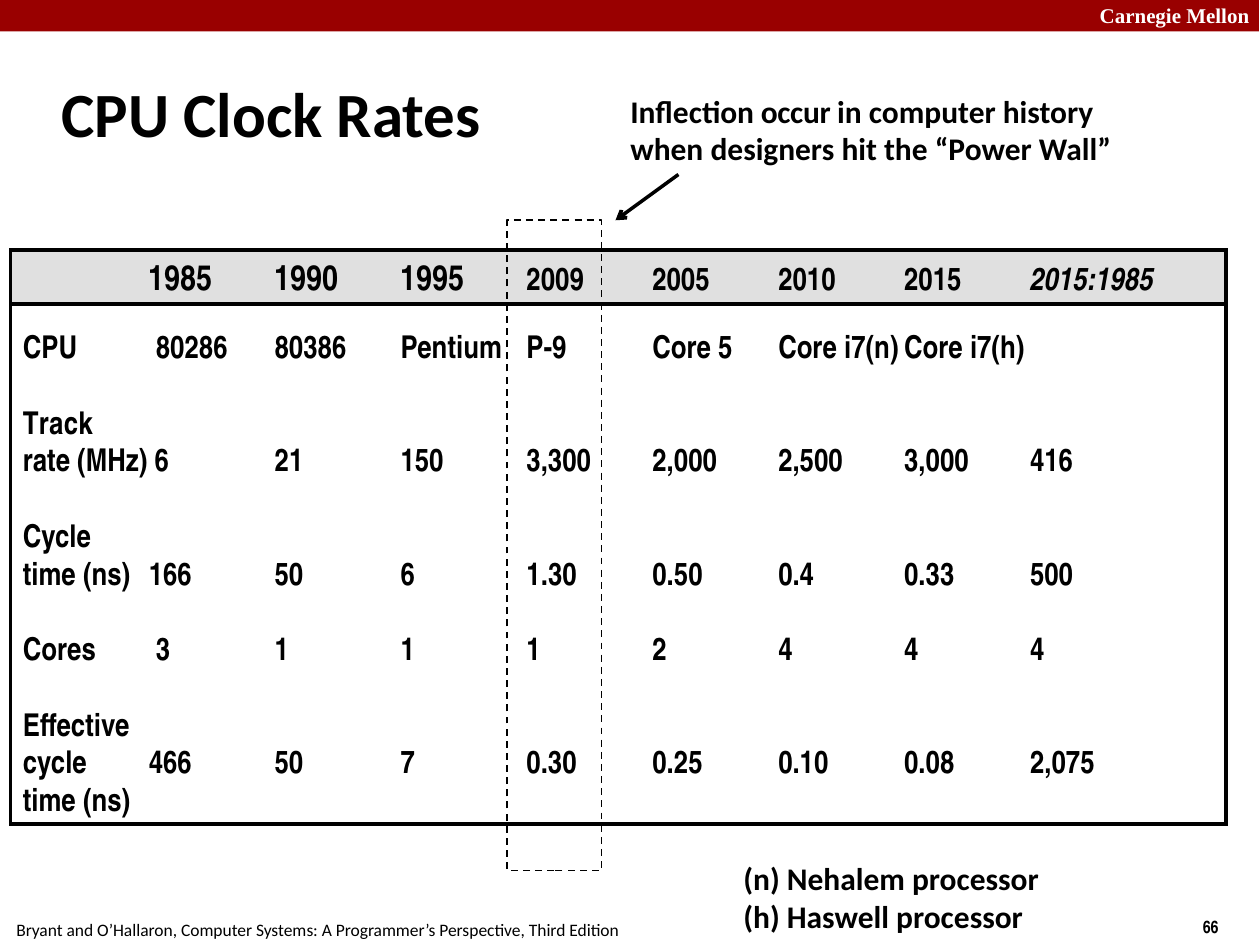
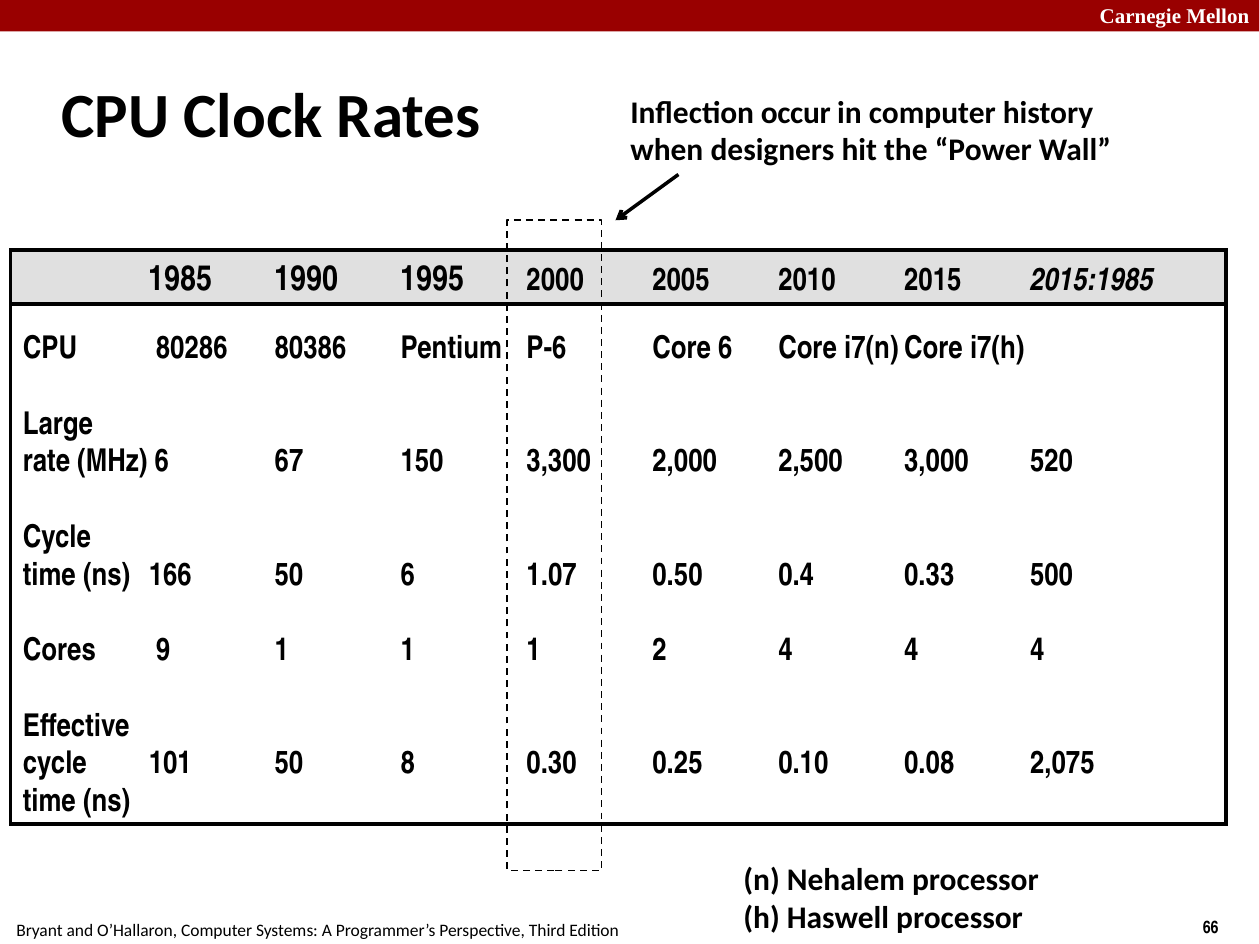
2009: 2009 -> 2000 (555, 280)
P-9: P-9 -> P-6 (546, 348)
Core 5: 5 -> 6 (725, 348)
Track: Track -> Large (58, 424)
21: 21 -> 67 (289, 462)
416: 416 -> 520 (1052, 462)
1.30: 1.30 -> 1.07 (552, 575)
3: 3 -> 9 (163, 650)
466: 466 -> 101 (170, 764)
7: 7 -> 8 (408, 764)
